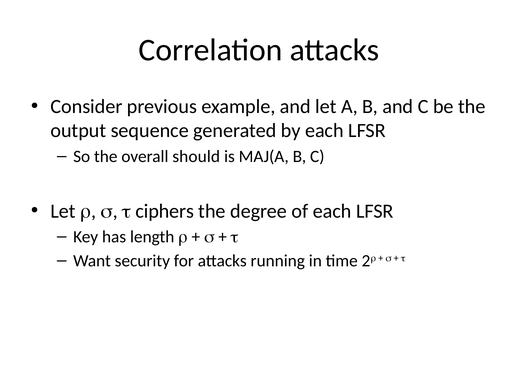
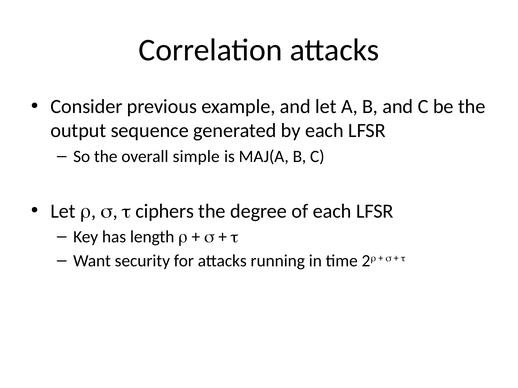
should: should -> simple (196, 157)
